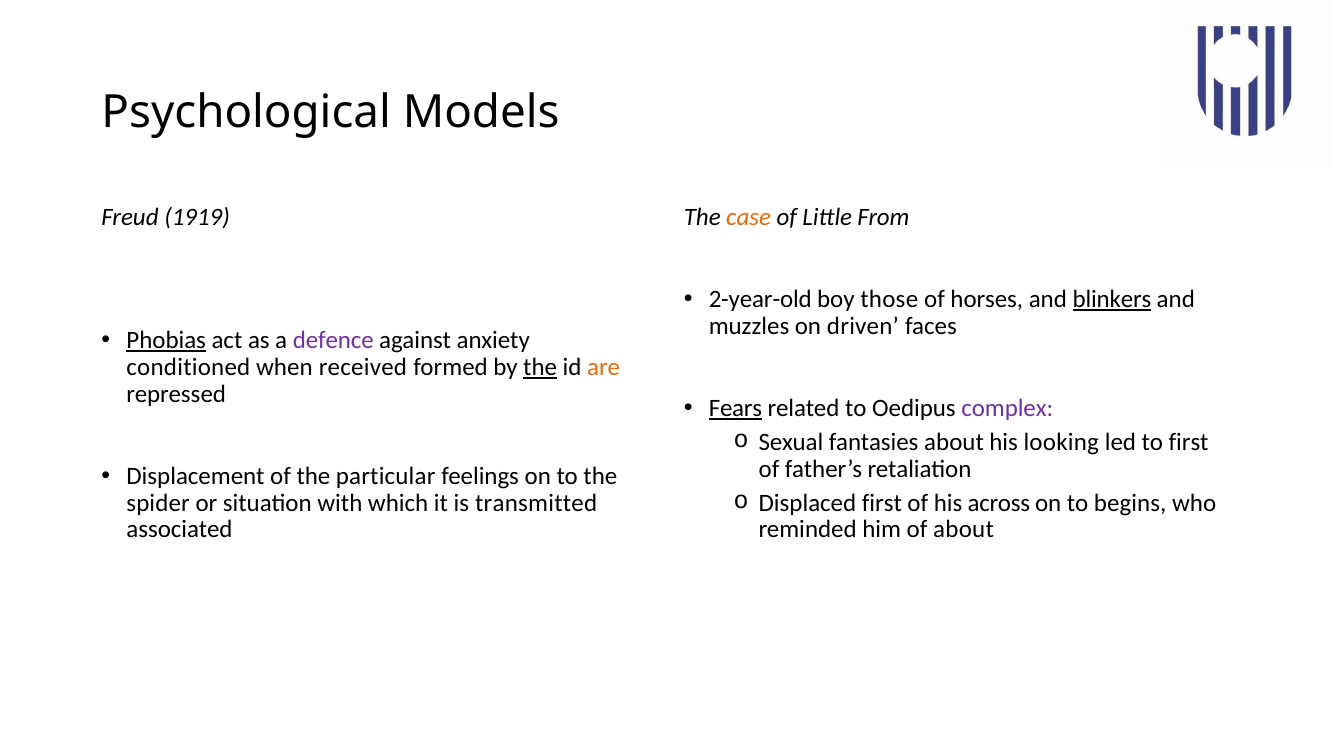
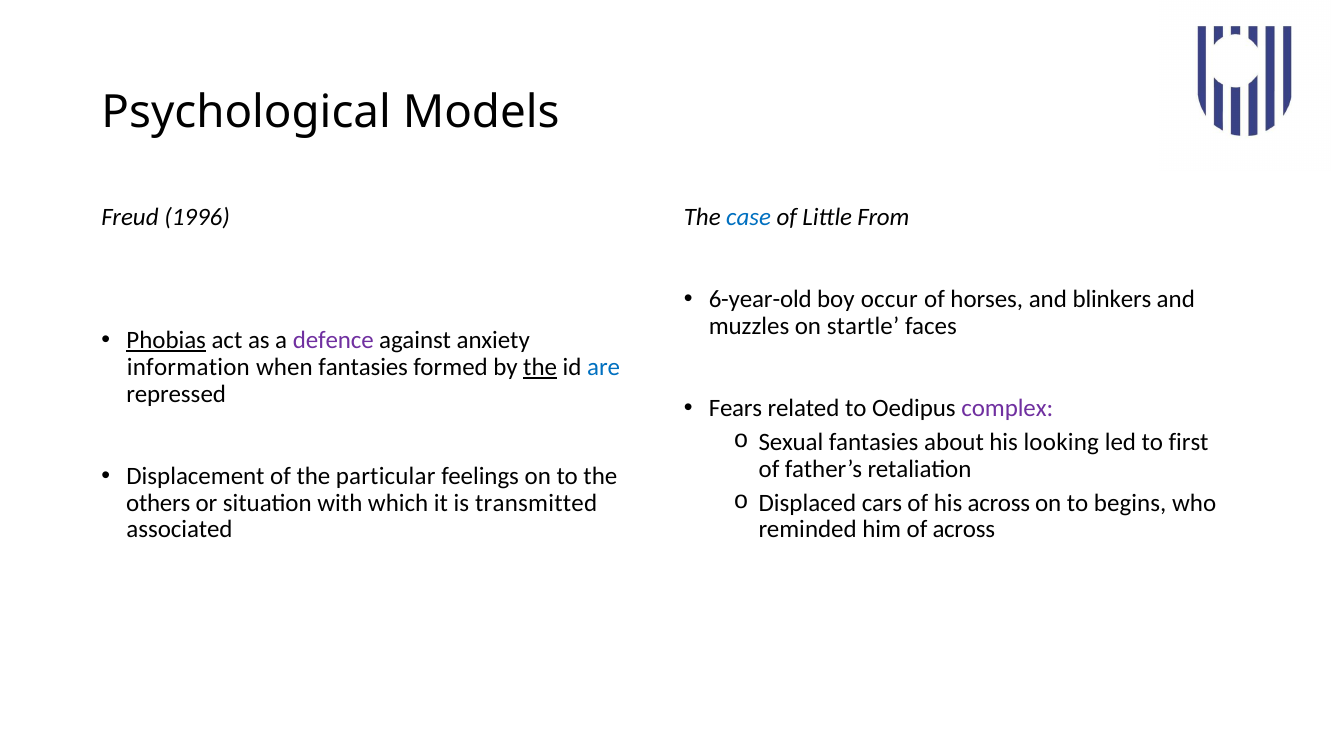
1919: 1919 -> 1996 (197, 218)
case colour: orange -> blue (749, 218)
2-year-old: 2-year-old -> 6-year-old (760, 299)
those: those -> occur (889, 299)
blinkers underline: present -> none (1112, 299)
driven: driven -> startle (863, 326)
conditioned: conditioned -> information (188, 367)
when received: received -> fantasies (363, 367)
are colour: orange -> blue (604, 367)
Fears underline: present -> none (735, 408)
Displaced first: first -> cars (882, 503)
spider: spider -> others (158, 503)
of about: about -> across (964, 530)
